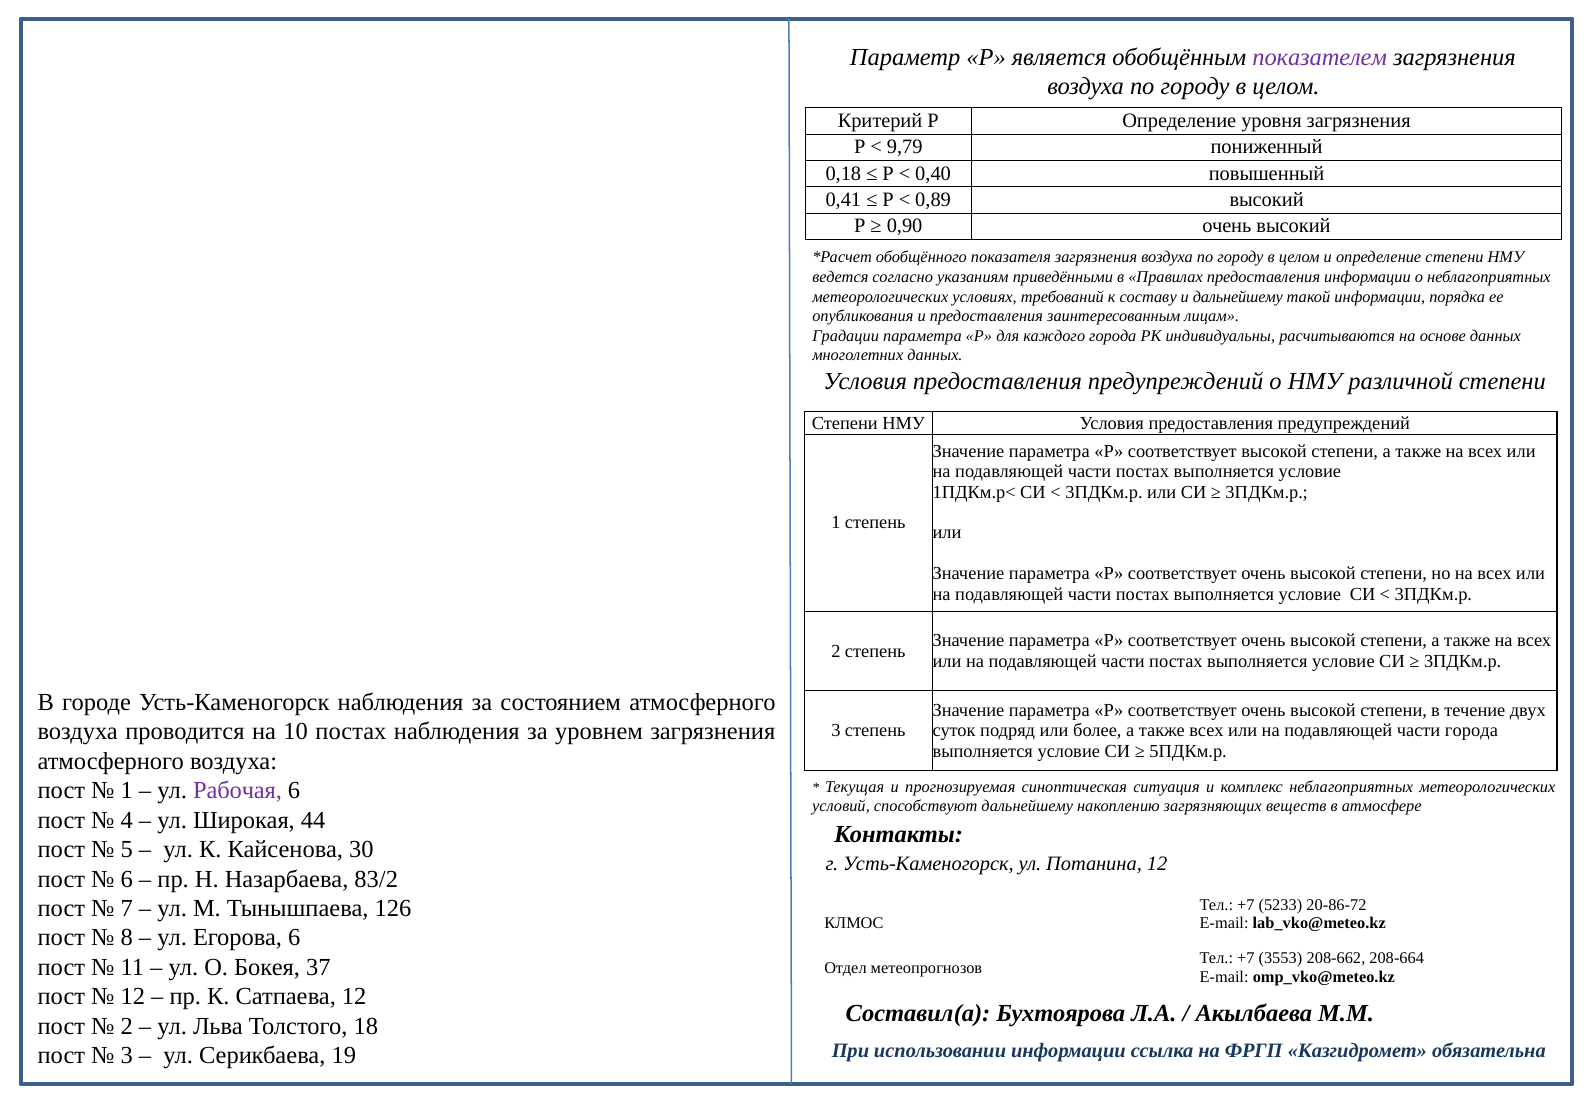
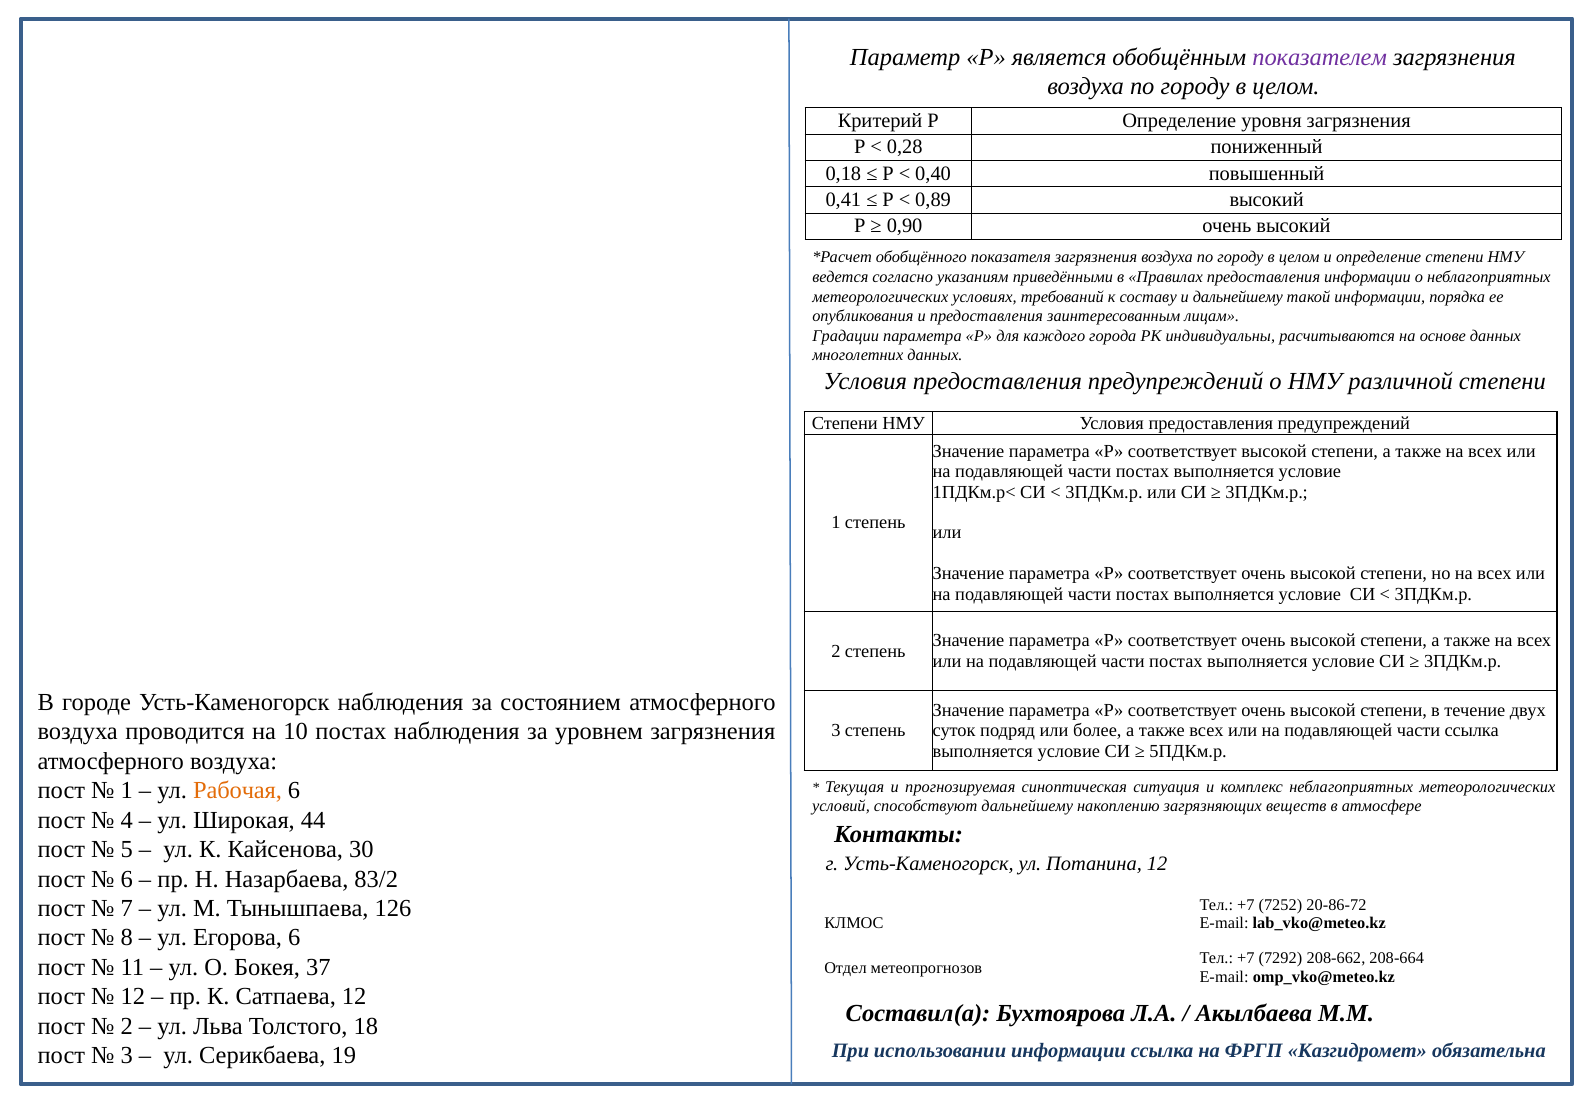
9,79: 9,79 -> 0,28 (905, 147)
части города: города -> ссылка (1472, 731)
Рабочая colour: purple -> orange (237, 791)
5233: 5233 -> 7252 (1280, 905)
3553: 3553 -> 7292 (1280, 958)
